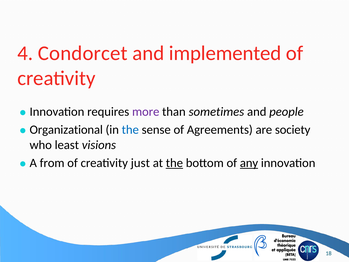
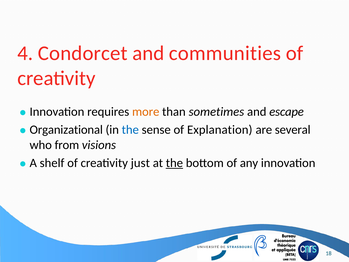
implemented: implemented -> communities (225, 53)
more colour: purple -> orange (146, 112)
people: people -> escape (287, 112)
Agreements: Agreements -> Explanation (220, 130)
society: society -> several (293, 130)
least: least -> from (67, 145)
from: from -> shelf (52, 163)
any underline: present -> none (249, 163)
